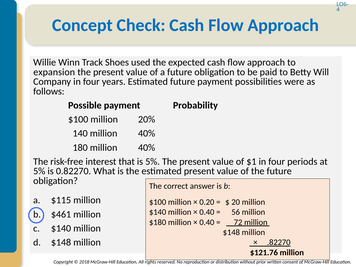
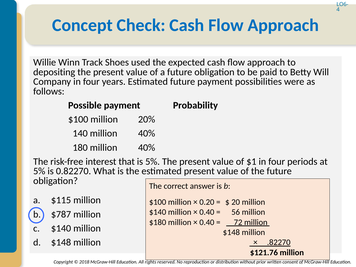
expansion: expansion -> depositing (54, 72)
$461: $461 -> $787 (61, 214)
